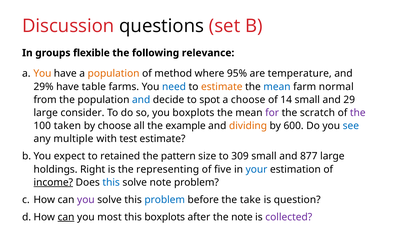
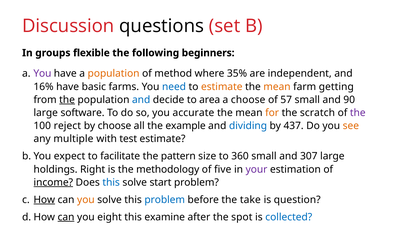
relevance: relevance -> beginners (208, 53)
You colour: orange -> purple (42, 73)
95%: 95% -> 35% (237, 73)
temperature: temperature -> independent (300, 73)
29%: 29% -> 16% (44, 86)
table: table -> basic (94, 86)
mean colour: blue -> orange (277, 86)
normal: normal -> getting (336, 86)
the underline: none -> present (67, 99)
spot: spot -> area (210, 99)
14: 14 -> 57 (286, 99)
29: 29 -> 90 (349, 99)
consider: consider -> software (83, 112)
you boxplots: boxplots -> accurate (193, 112)
for colour: purple -> orange (272, 112)
taken: taken -> reject (67, 126)
dividing colour: orange -> blue (248, 126)
600: 600 -> 437 (294, 126)
see colour: blue -> orange (351, 126)
retained: retained -> facilitate (120, 156)
309: 309 -> 360 (240, 156)
877: 877 -> 307 (309, 156)
representing: representing -> methodology (168, 169)
your colour: blue -> purple (257, 169)
solve note: note -> start (161, 182)
How underline: none -> present (44, 199)
you colour: purple -> orange (86, 199)
most: most -> eight (110, 216)
this boxplots: boxplots -> examine (165, 216)
the note: note -> spot (242, 216)
collected colour: purple -> blue (289, 216)
